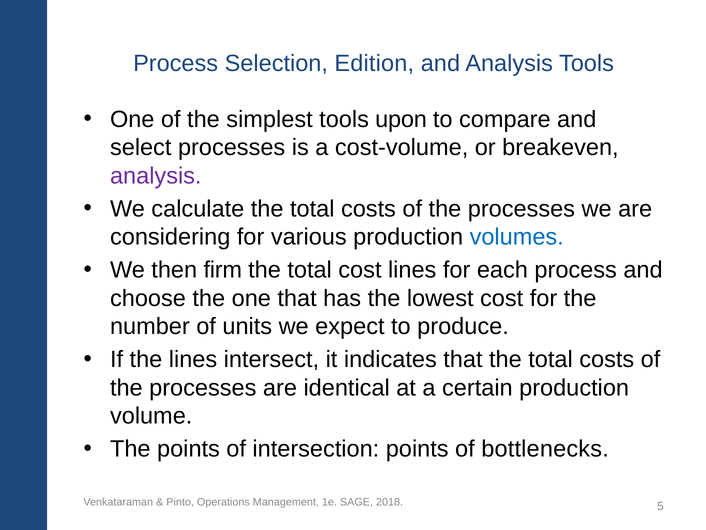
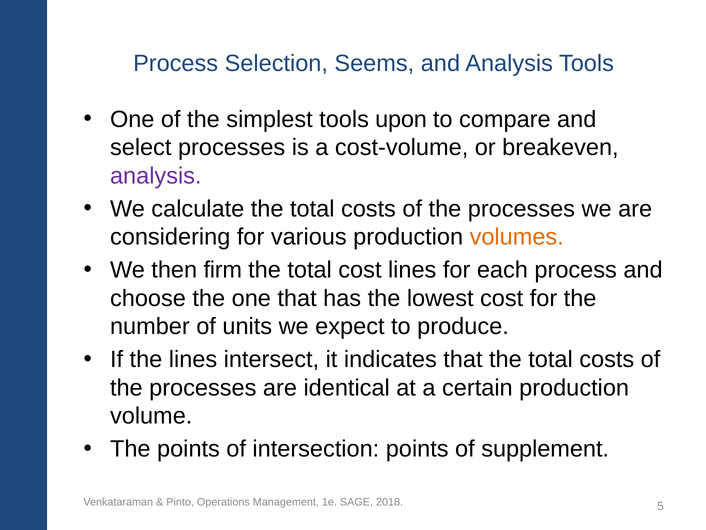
Edition: Edition -> Seems (374, 63)
volumes colour: blue -> orange (517, 237)
bottlenecks: bottlenecks -> supplement (545, 449)
